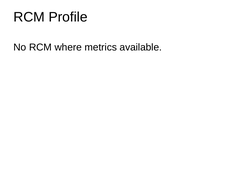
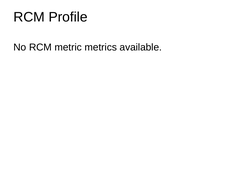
where: where -> metric (68, 47)
